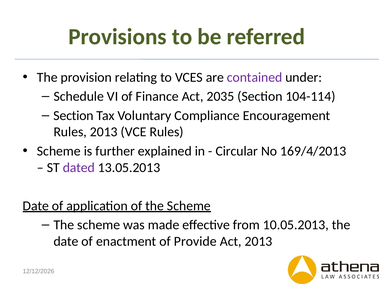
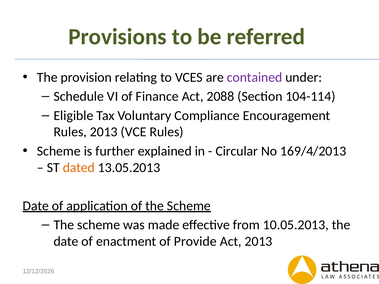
2035: 2035 -> 2088 (220, 97)
Section: Section -> Eligible (73, 116)
dated colour: purple -> orange (79, 168)
